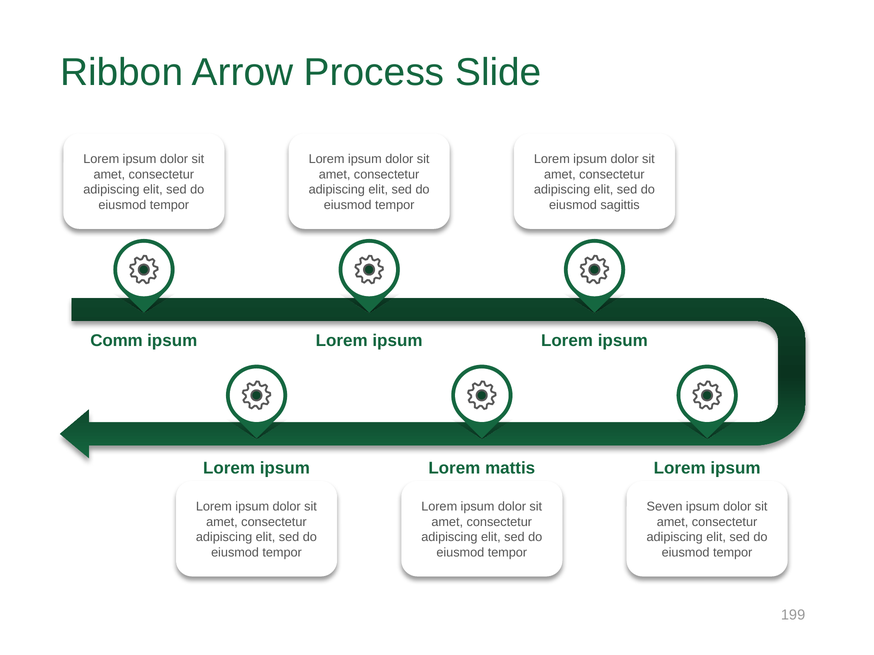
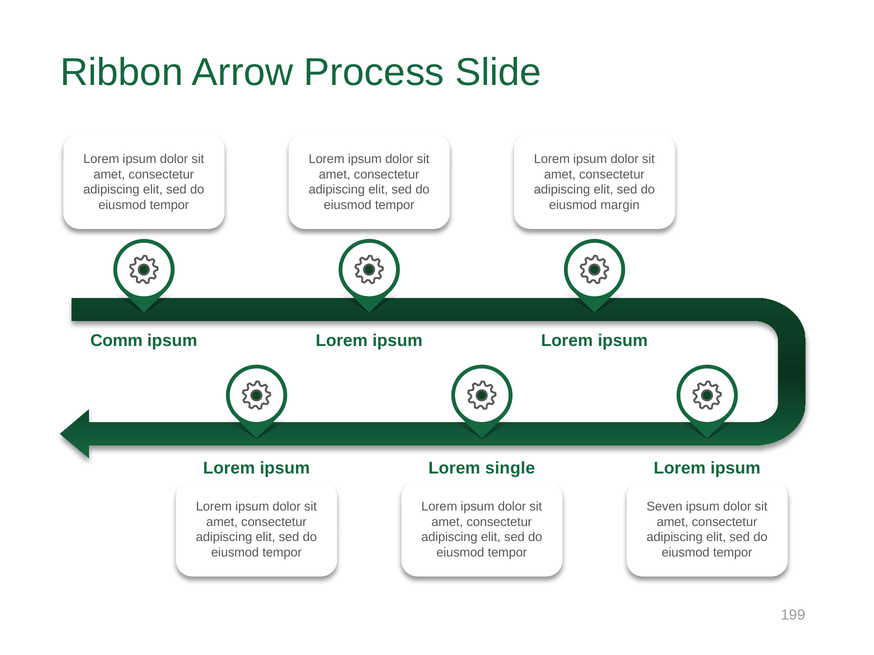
sagittis: sagittis -> margin (620, 205)
mattis: mattis -> single (510, 469)
